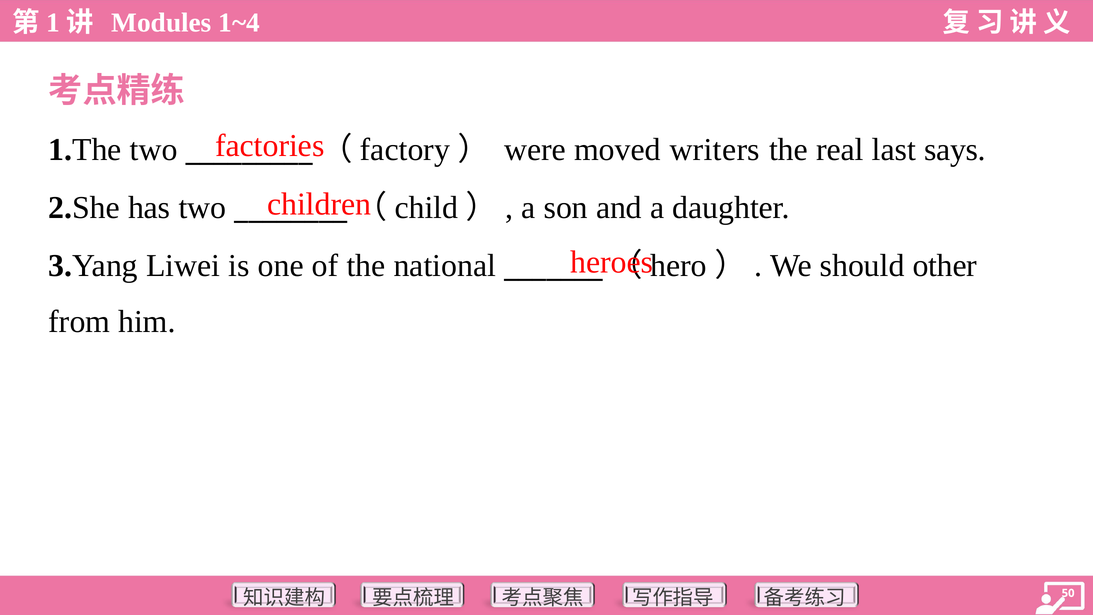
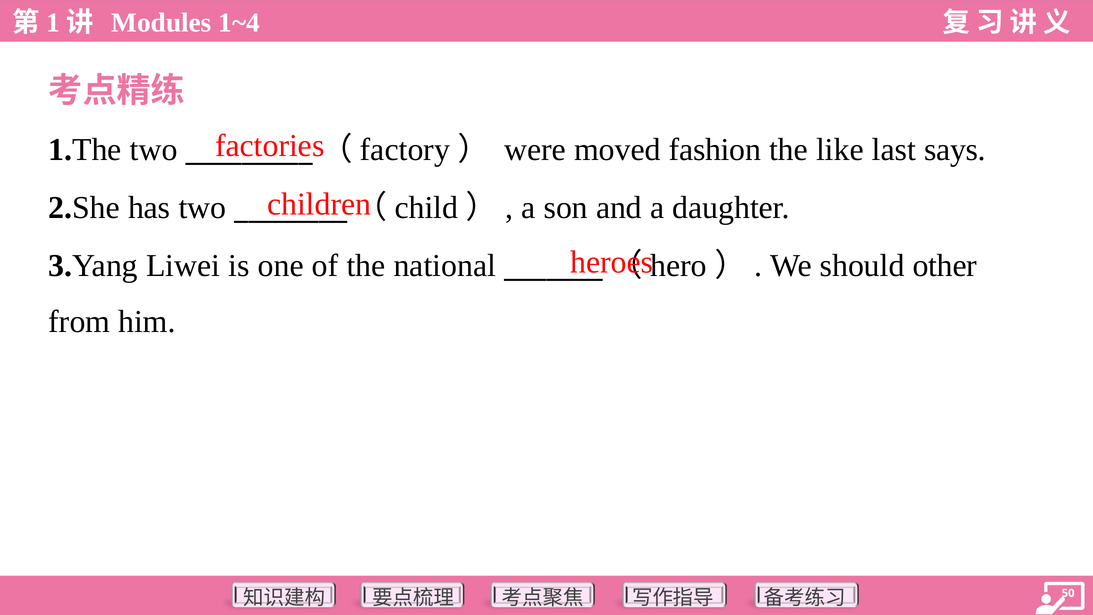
writers: writers -> fashion (715, 150)
real: real -> like (840, 150)
